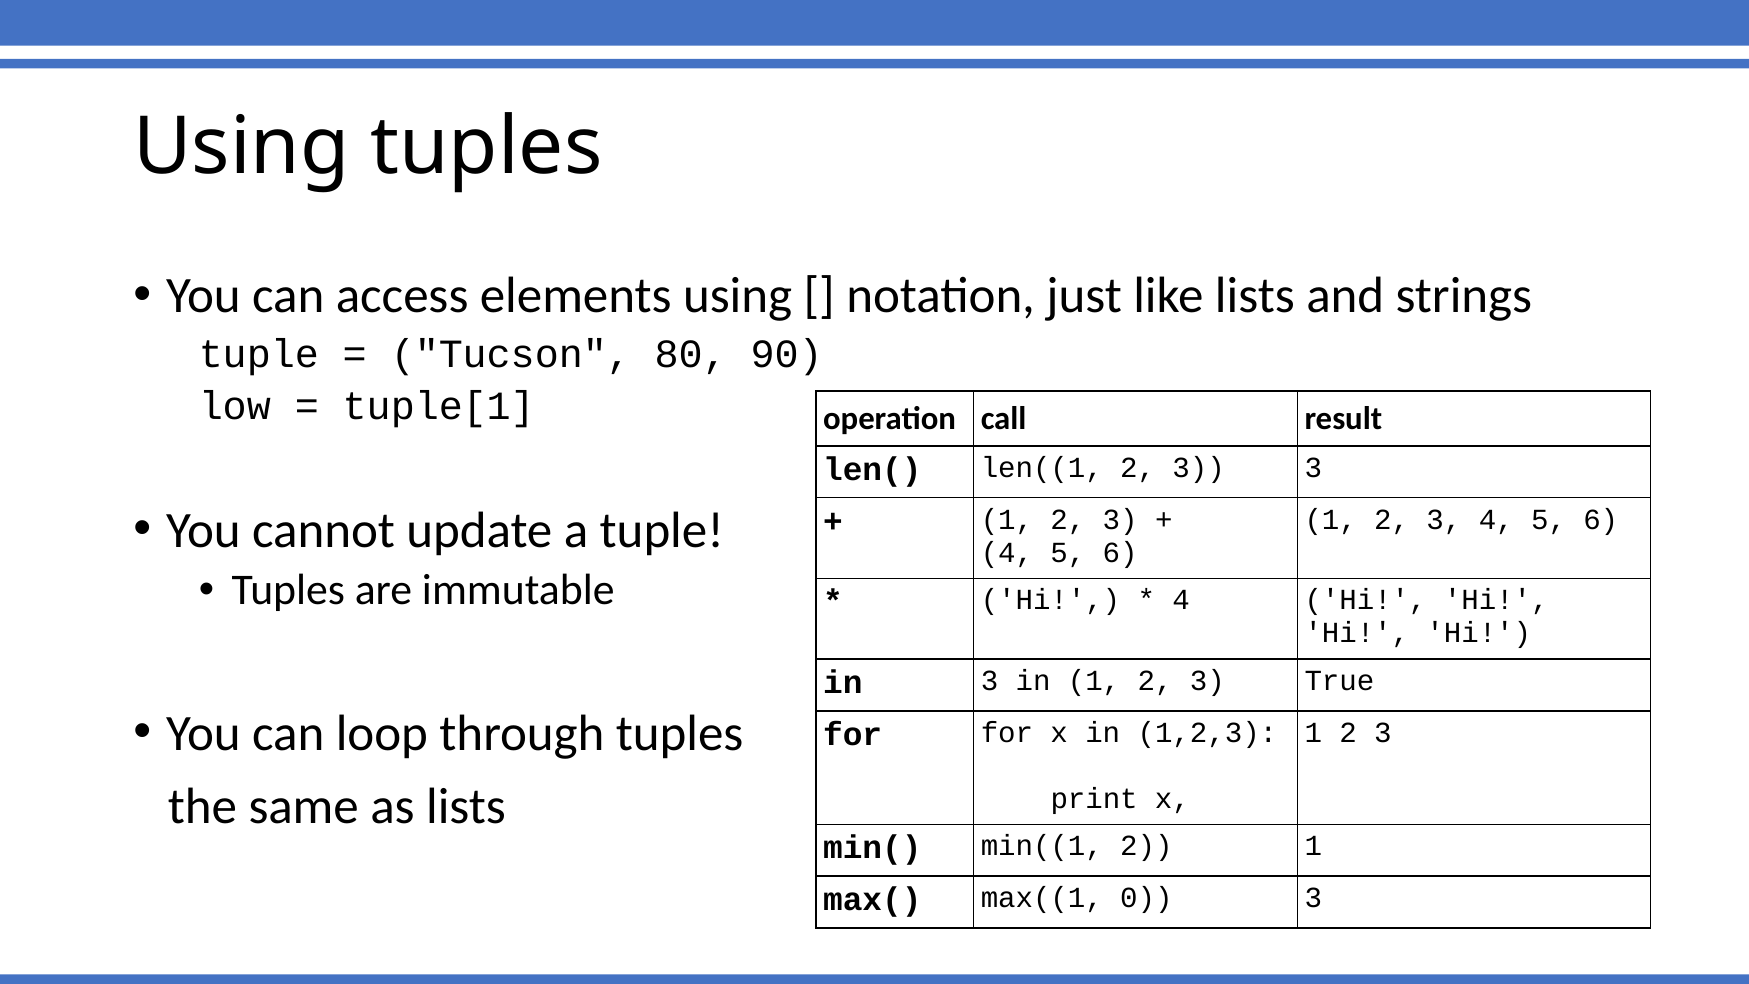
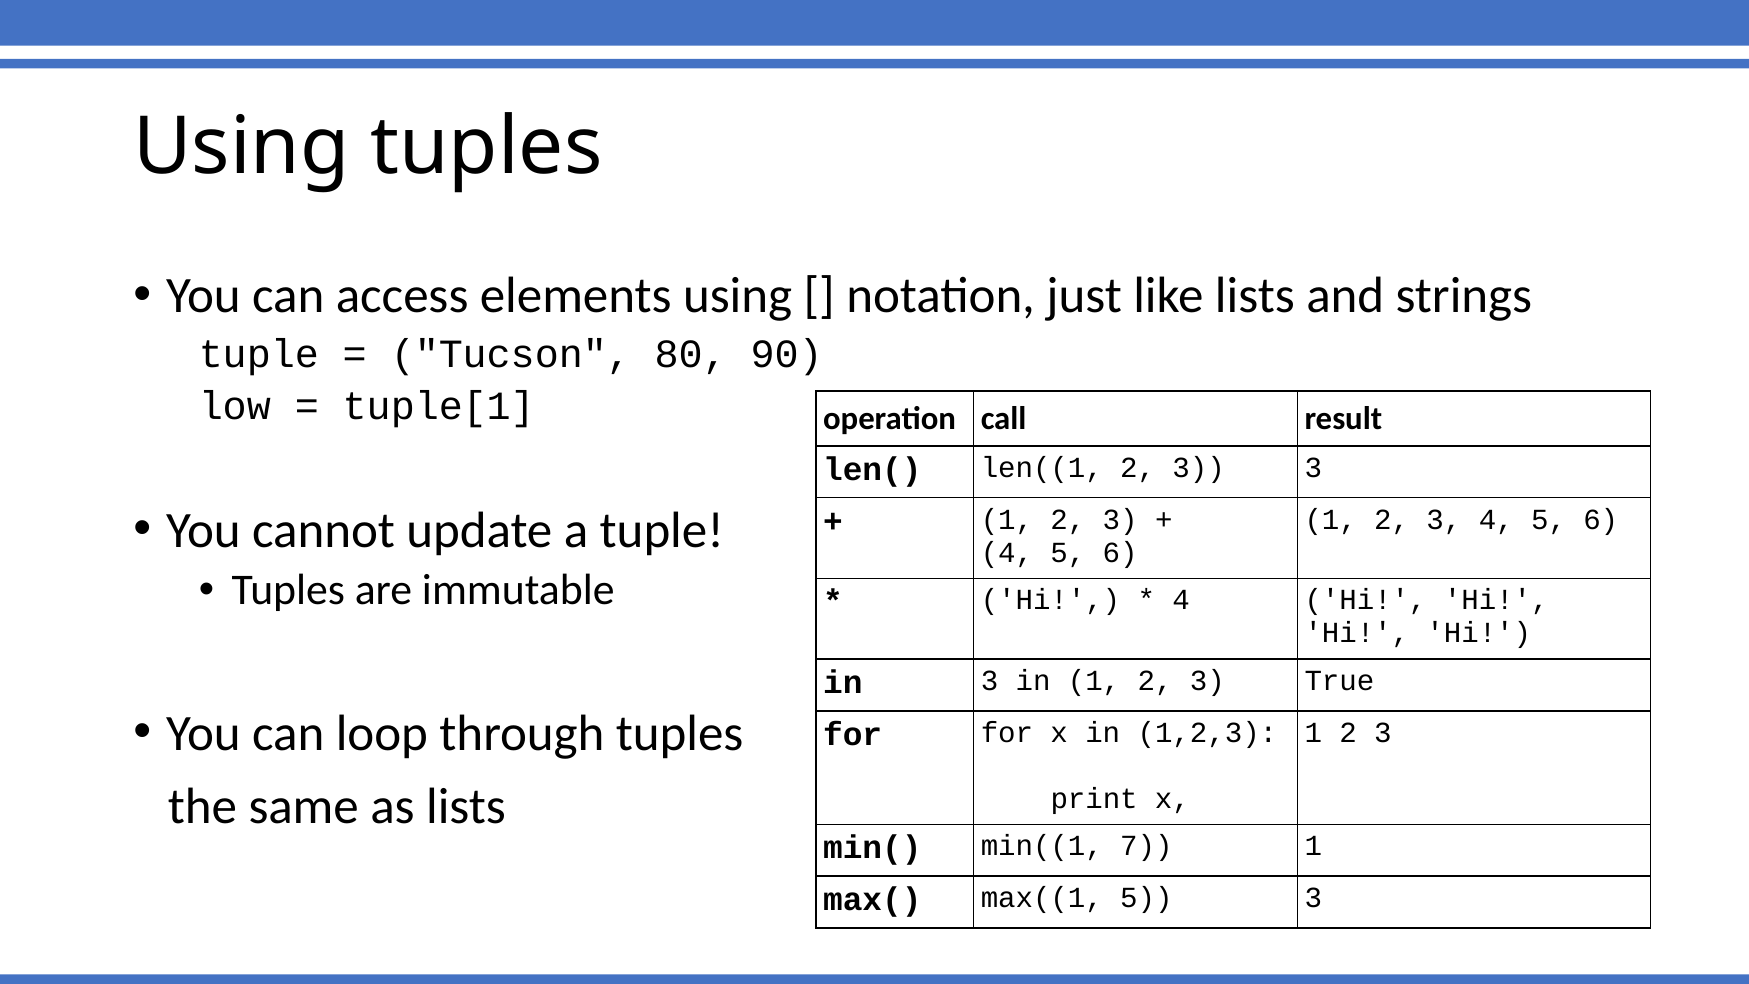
min((1 2: 2 -> 7 (1146, 846)
max((1 0: 0 -> 5 (1146, 898)
